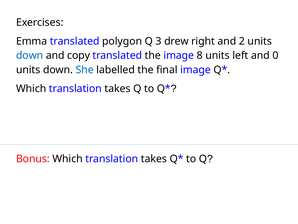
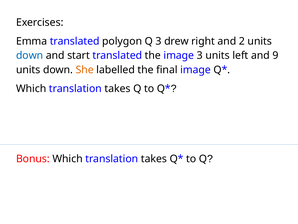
copy: copy -> start (79, 55)
image 8: 8 -> 3 (200, 55)
0: 0 -> 9 (275, 55)
She colour: blue -> orange (85, 70)
